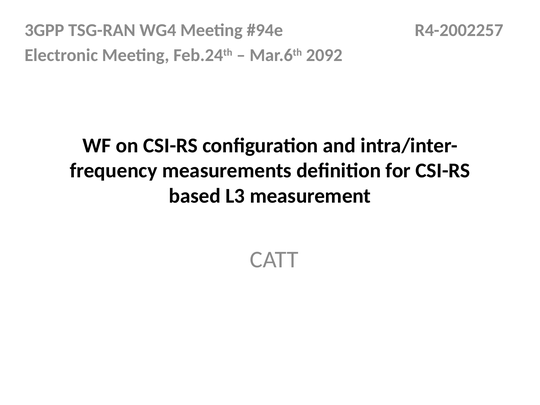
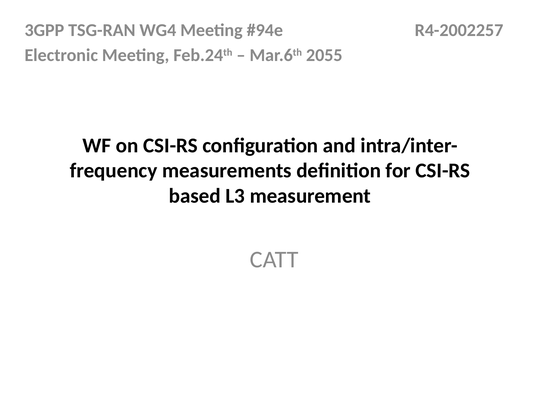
2092: 2092 -> 2055 (324, 55)
